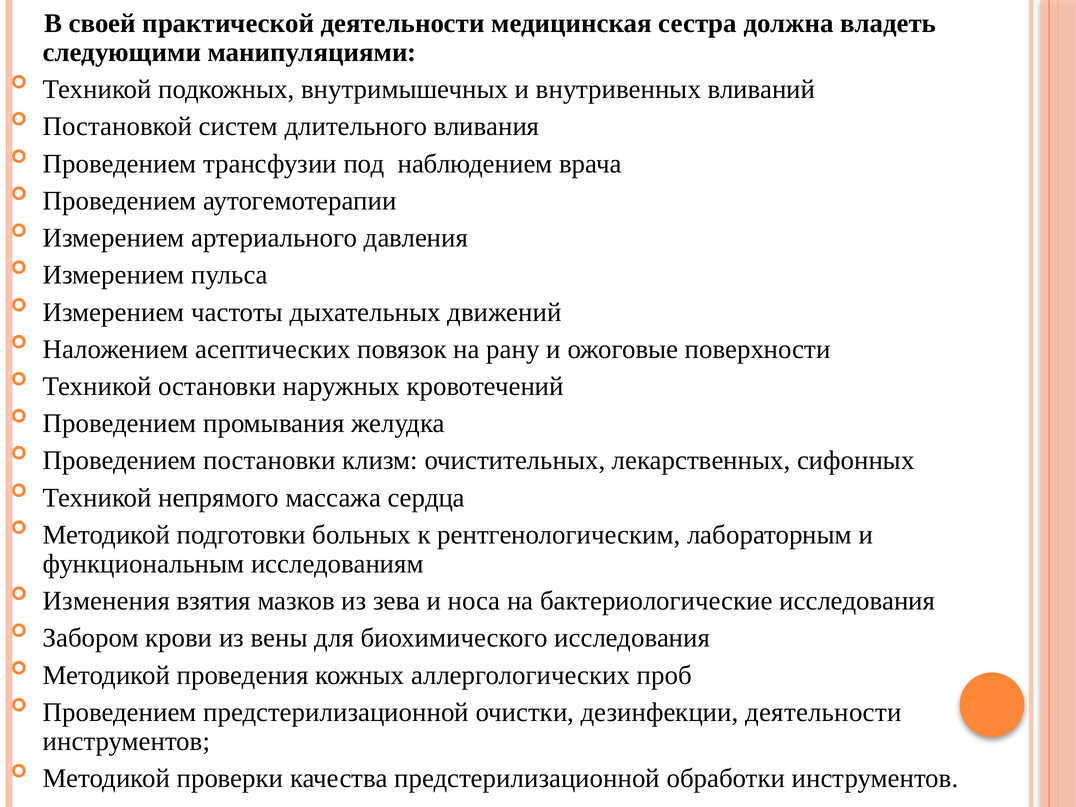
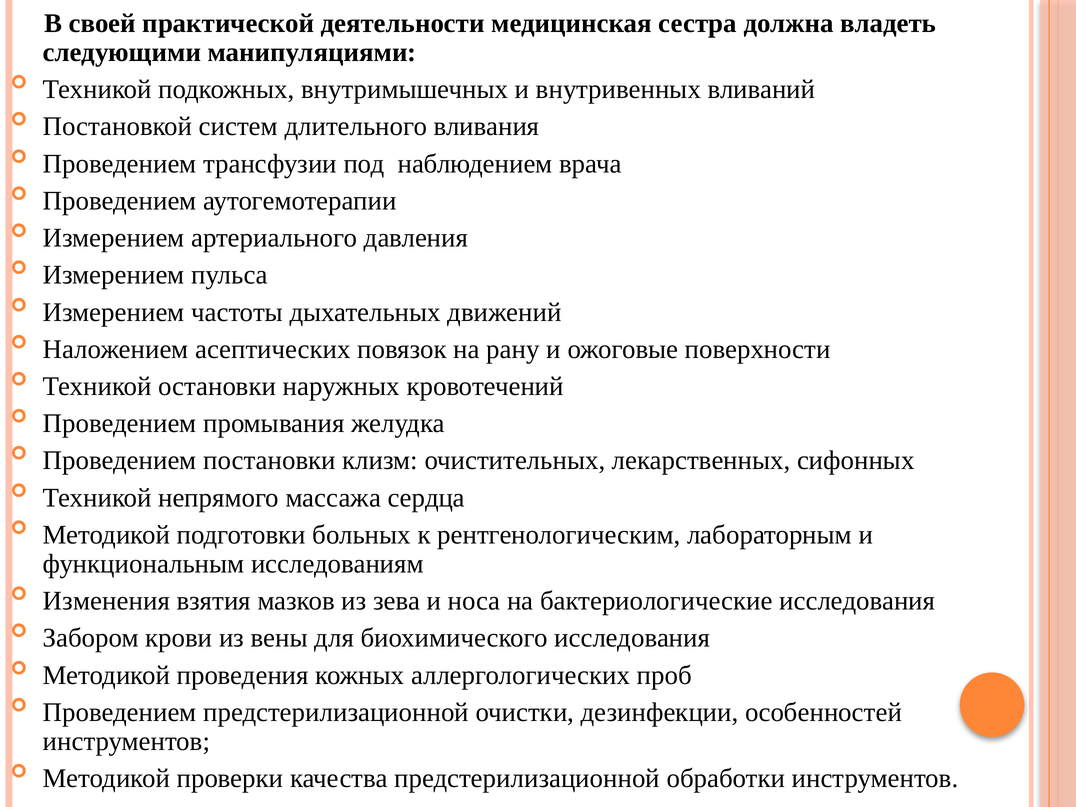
дезинфекции деятельности: деятельности -> особенностей (824, 712)
